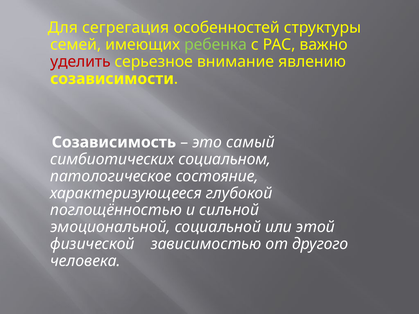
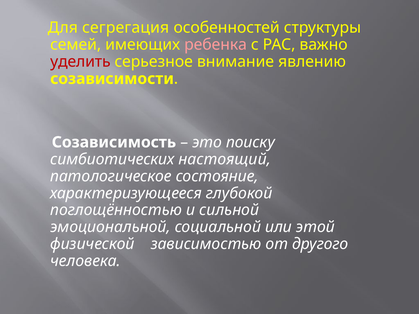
ребенка colour: light green -> pink (216, 45)
самый: самый -> поиску (251, 142)
социальном: социальном -> настоящий (225, 159)
